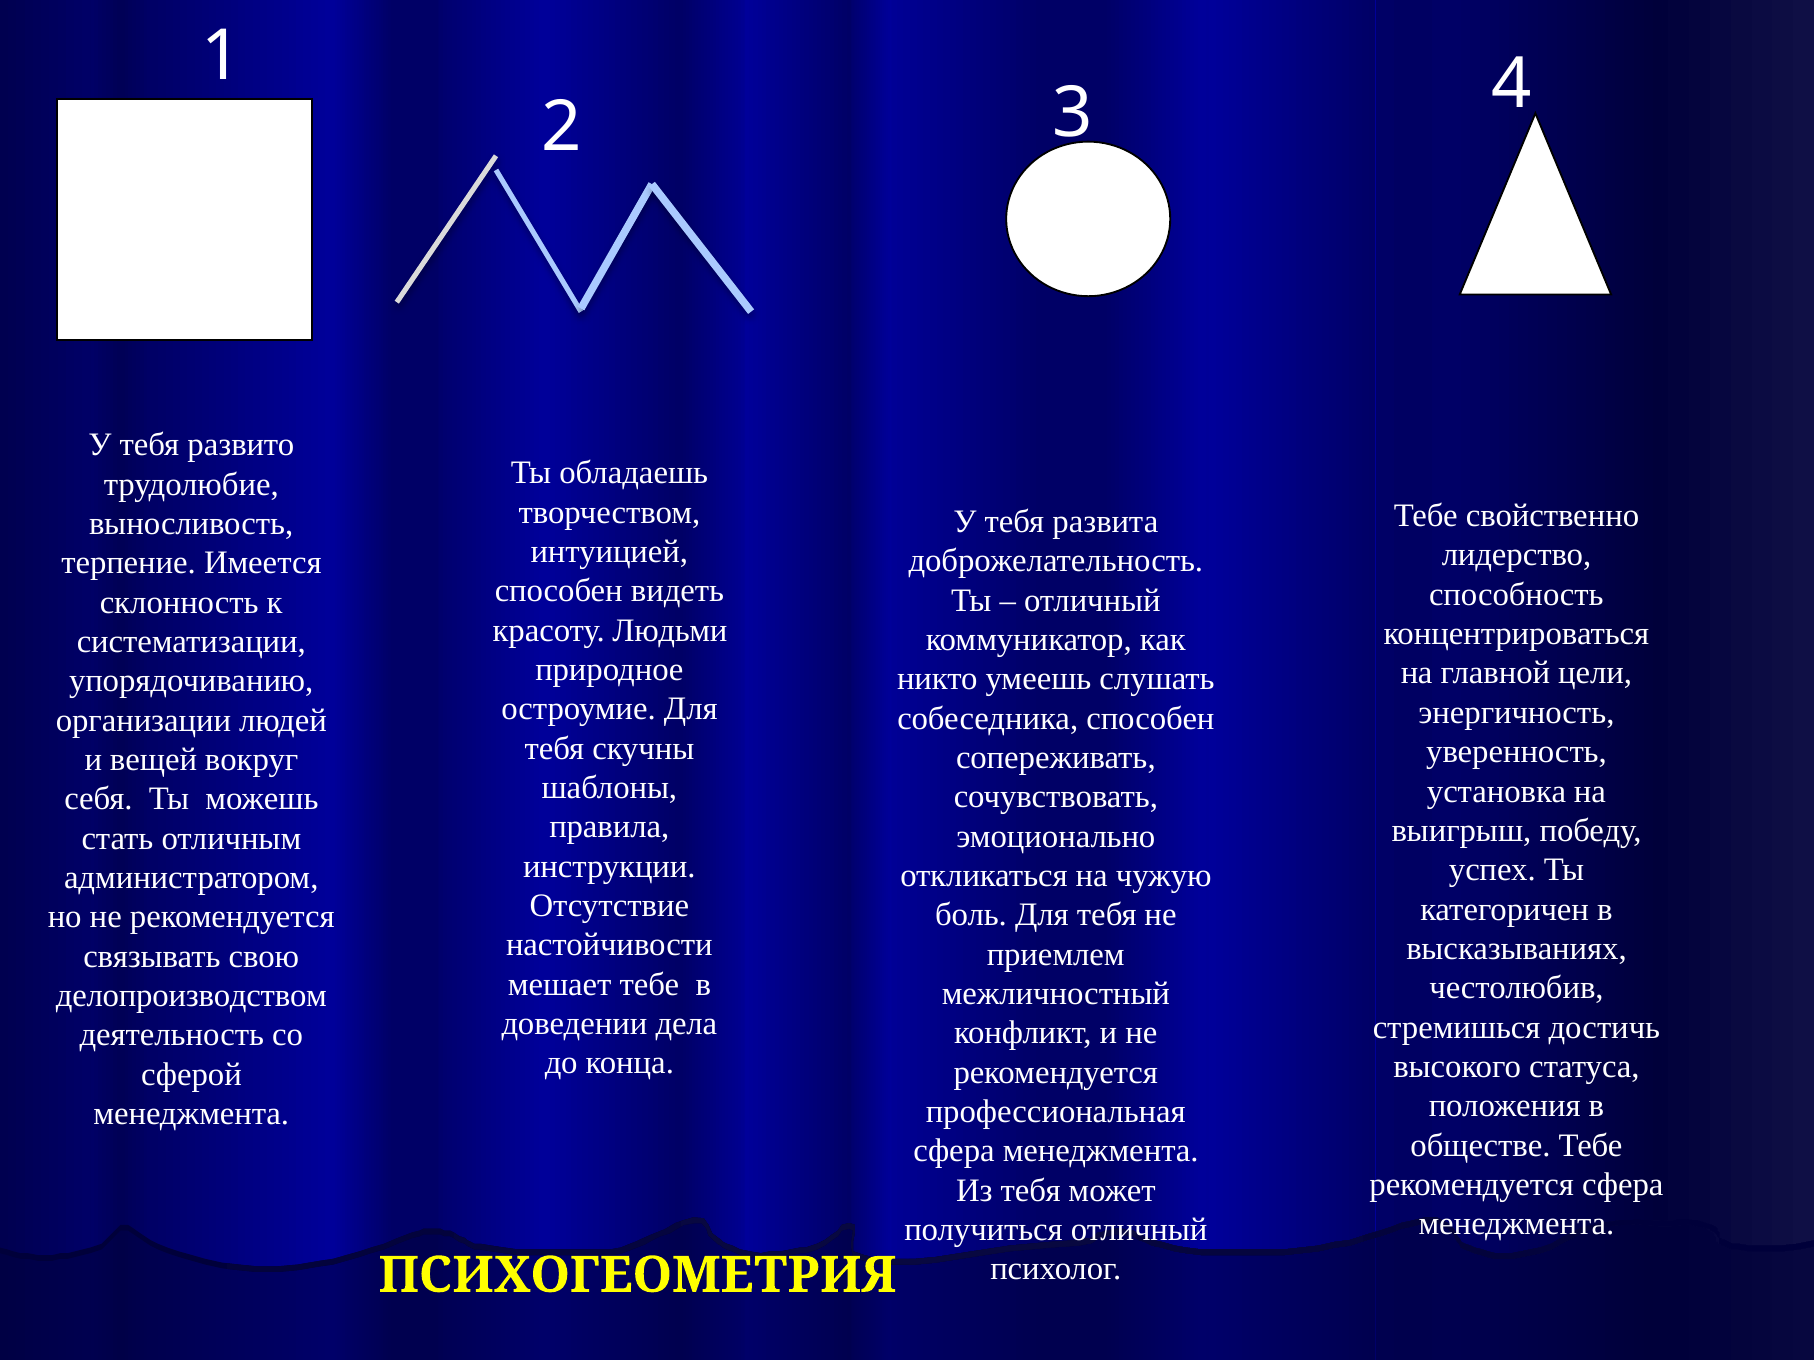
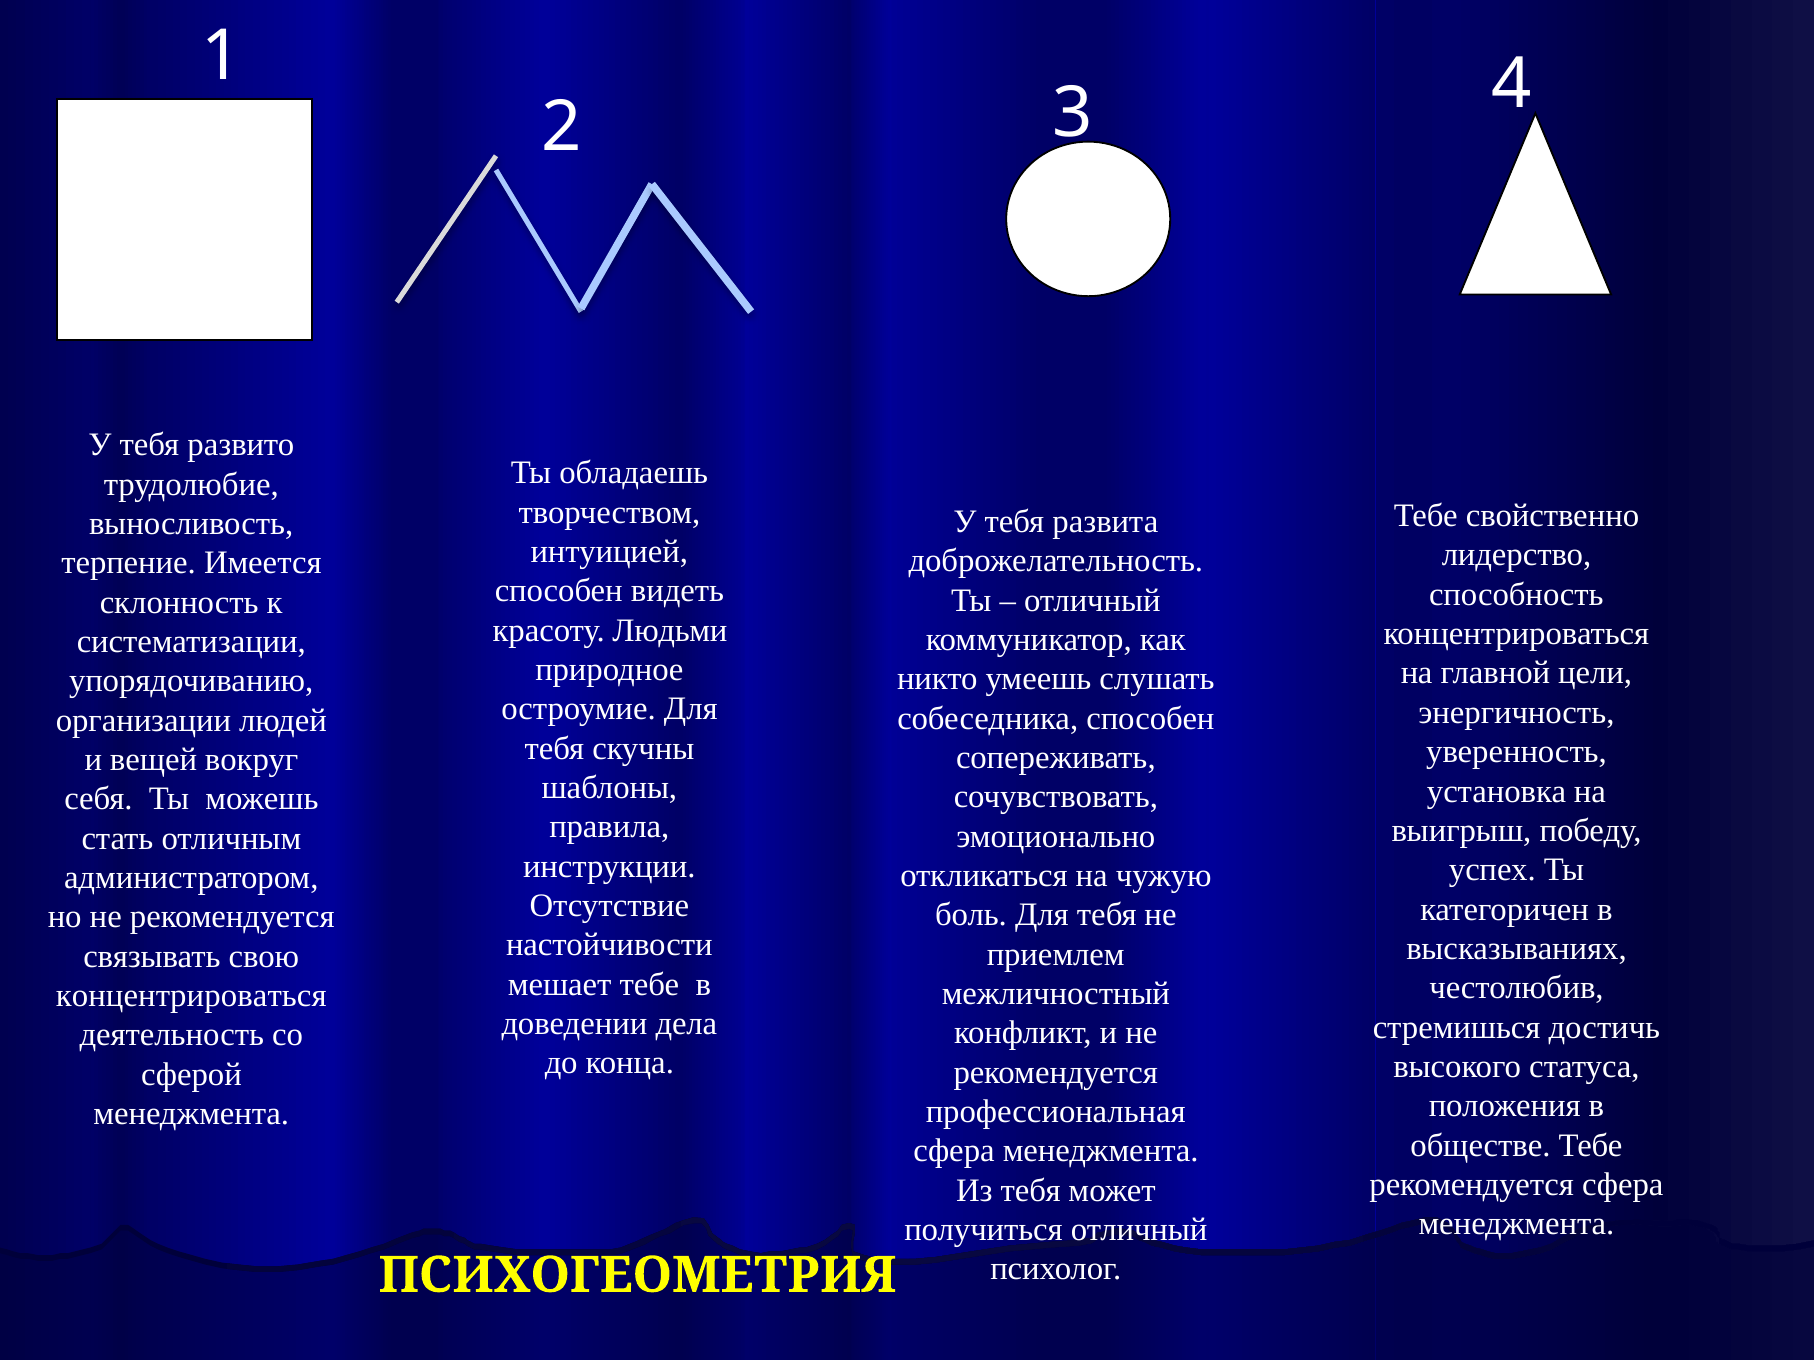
делопроизводством: делопроизводством -> концентрироваться (191, 996)
